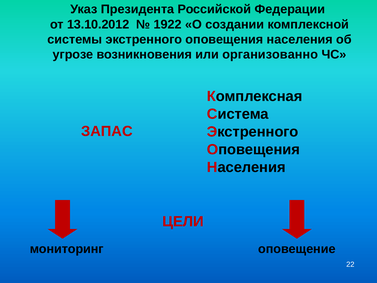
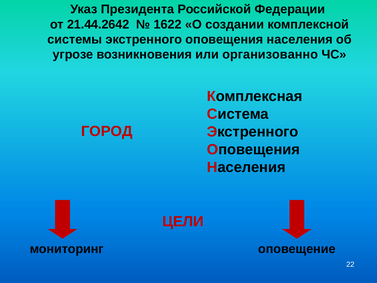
13.10.2012: 13.10.2012 -> 21.44.2642 (98, 24)
1922: 1922 -> 1622 (168, 24)
ЗАПАС: ЗАПАС -> ГОРОД (107, 131)
